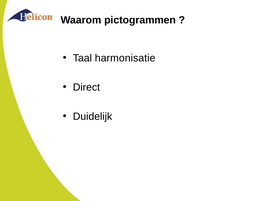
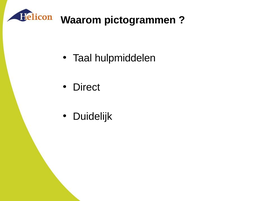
harmonisatie: harmonisatie -> hulpmiddelen (125, 58)
